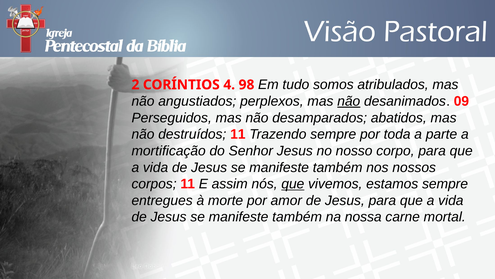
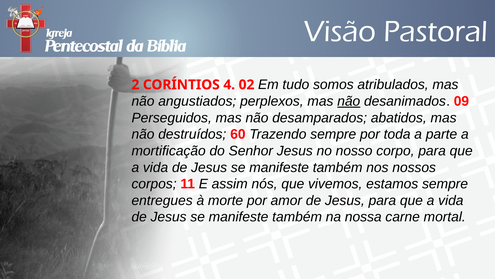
98: 98 -> 02 (247, 85)
destruídos 11: 11 -> 60 (238, 134)
que underline: present -> none (293, 184)
